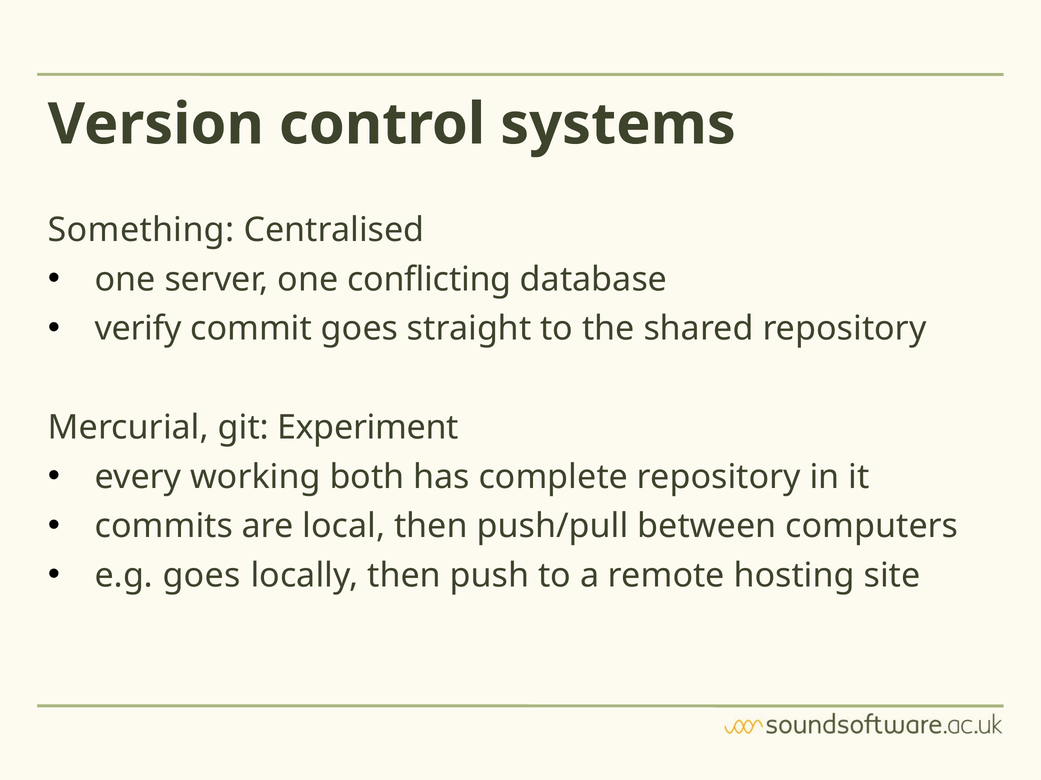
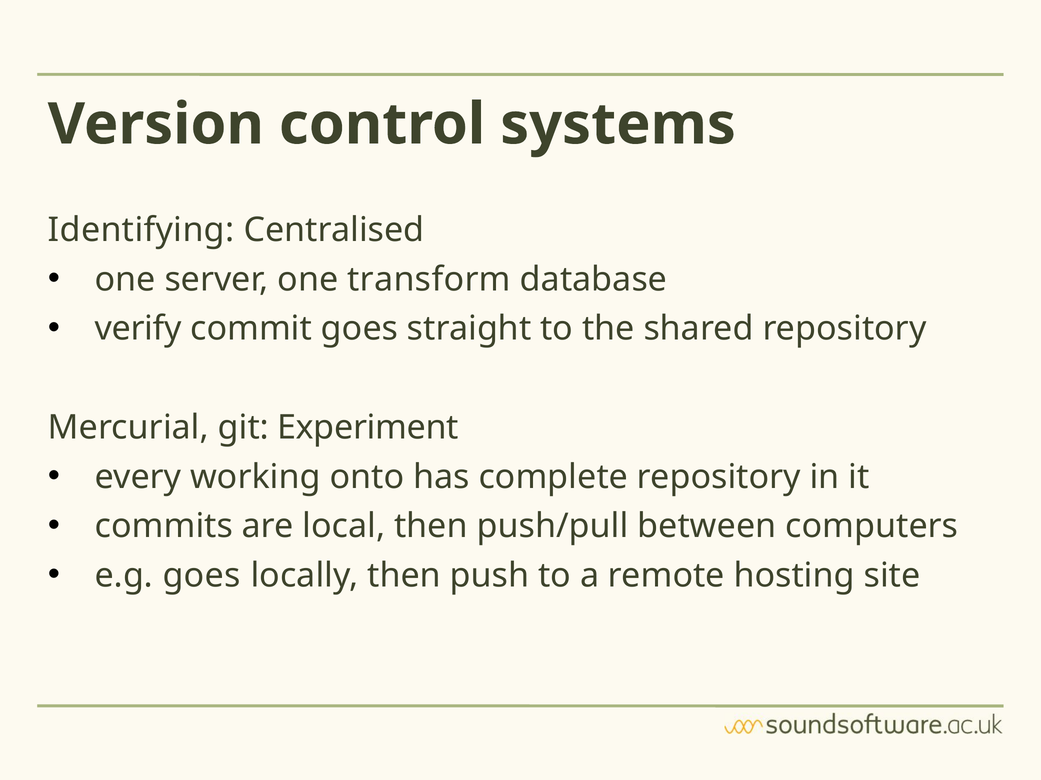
Something: Something -> Identifying (141, 230)
conflicting: conflicting -> transform (429, 280)
both: both -> onto (367, 477)
